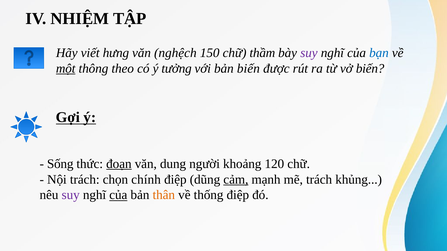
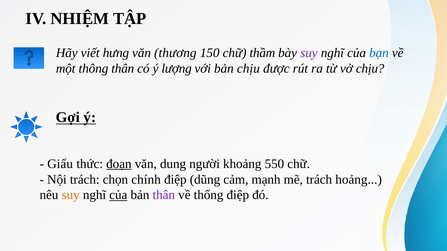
nghệch: nghệch -> thương (175, 53)
một underline: present -> none (66, 69)
thông theo: theo -> thân (123, 69)
tưởng: tưởng -> lượng (177, 69)
bản biến: biến -> chịu (248, 69)
vở biến: biến -> chịu (370, 69)
Sống: Sống -> Giấu (60, 164)
120: 120 -> 550 (274, 164)
cảm underline: present -> none (236, 180)
khủng: khủng -> hoảng (359, 180)
suy colour: purple -> orange (71, 195)
thân colour: orange -> purple (164, 195)
